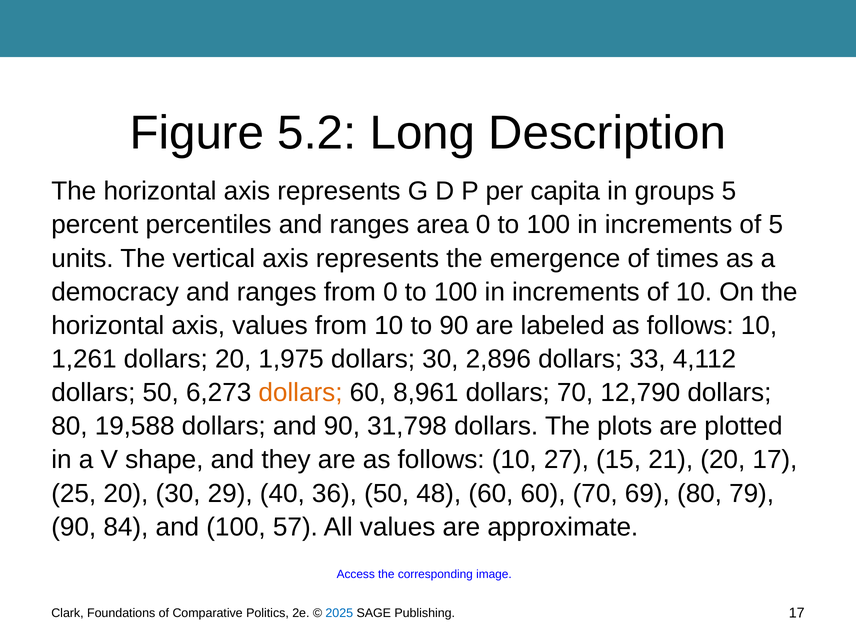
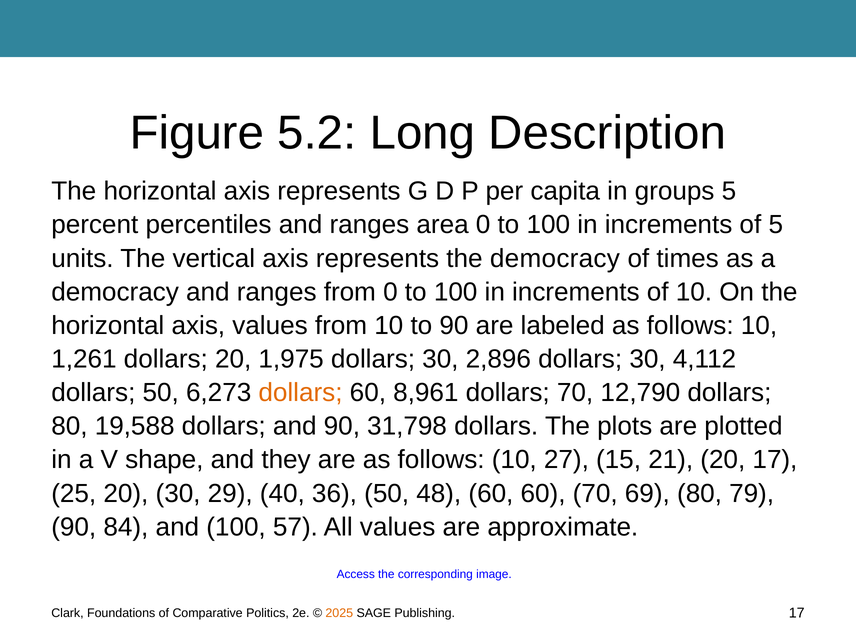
the emergence: emergence -> democracy (555, 258)
2,896 dollars 33: 33 -> 30 (648, 359)
2025 colour: blue -> orange (339, 613)
